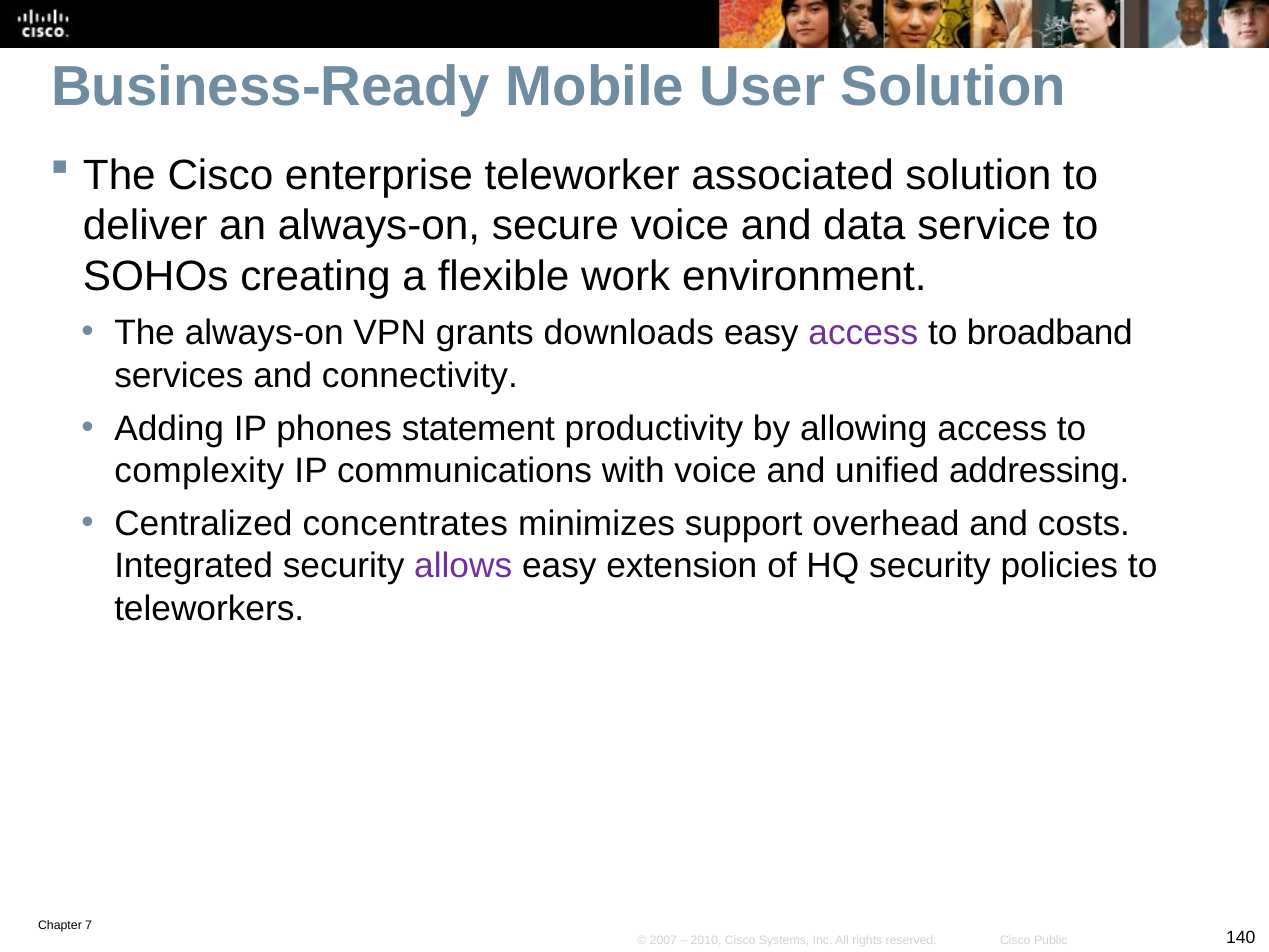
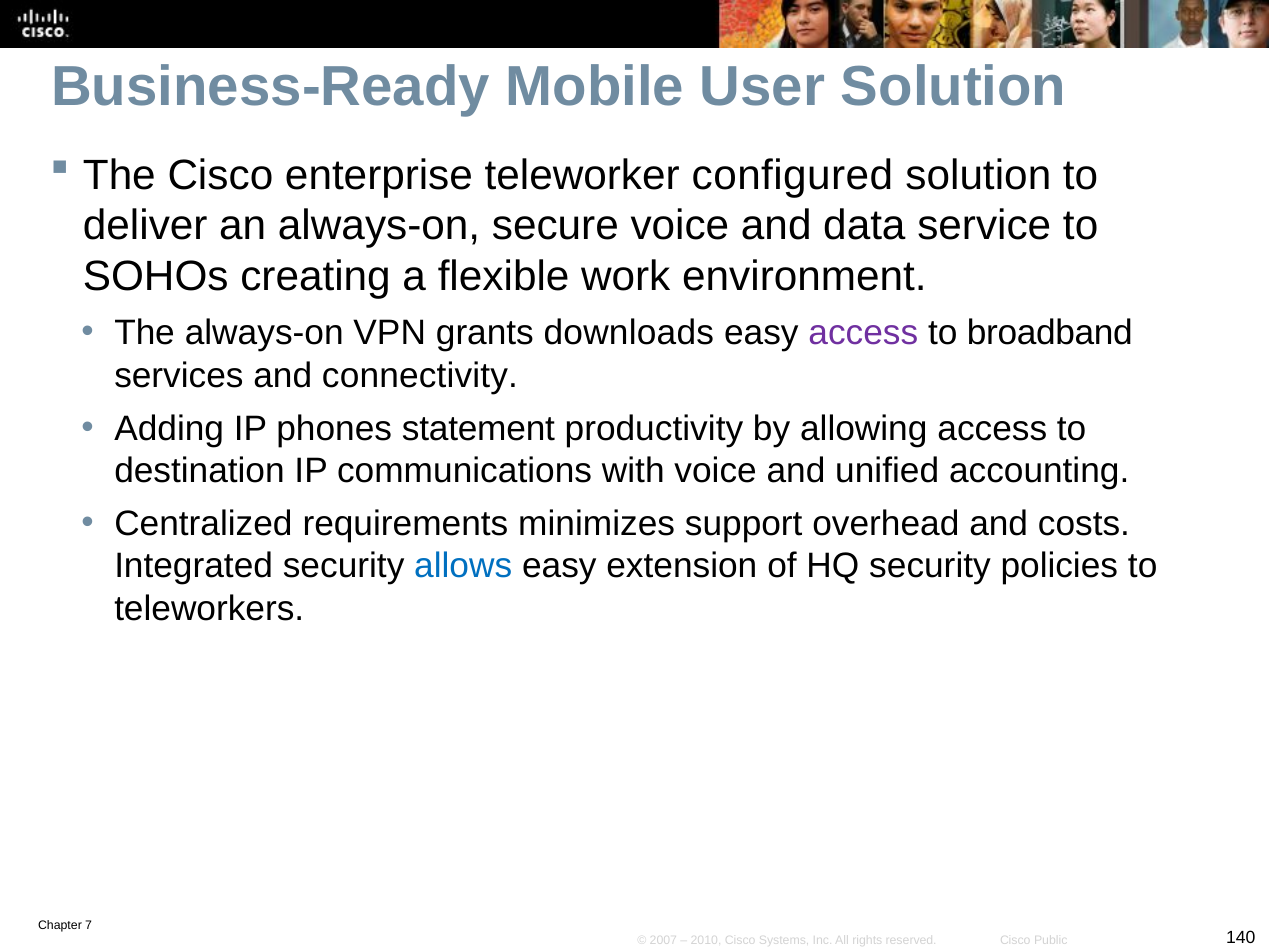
associated: associated -> configured (792, 175)
complexity: complexity -> destination (199, 471)
addressing: addressing -> accounting (1039, 471)
concentrates: concentrates -> requirements (405, 524)
allows colour: purple -> blue (463, 566)
